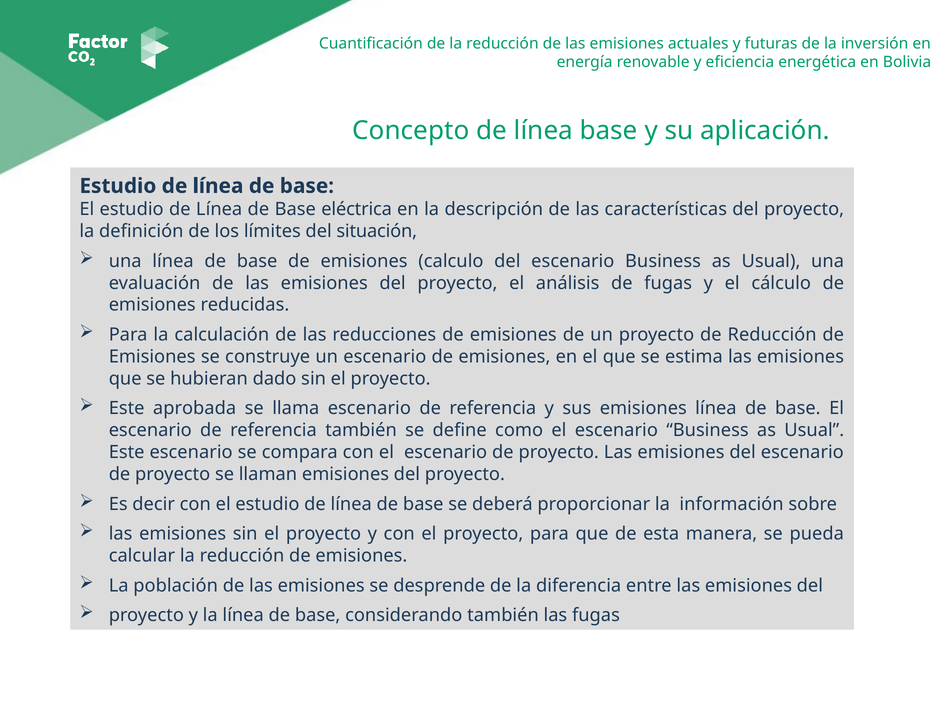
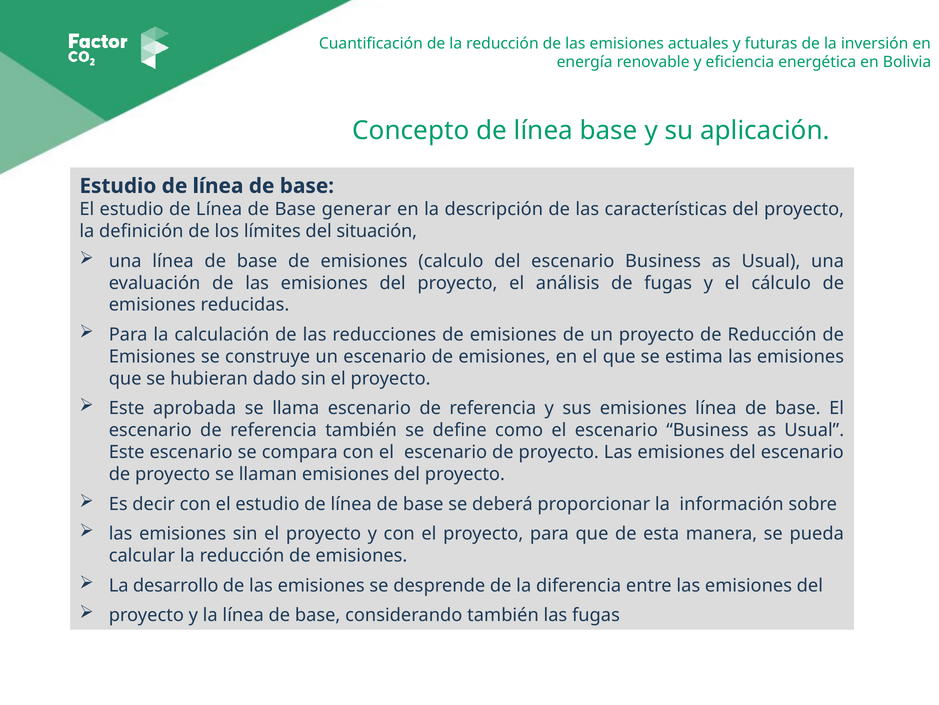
eléctrica: eléctrica -> generar (356, 209)
población: población -> desarrollo (176, 585)
